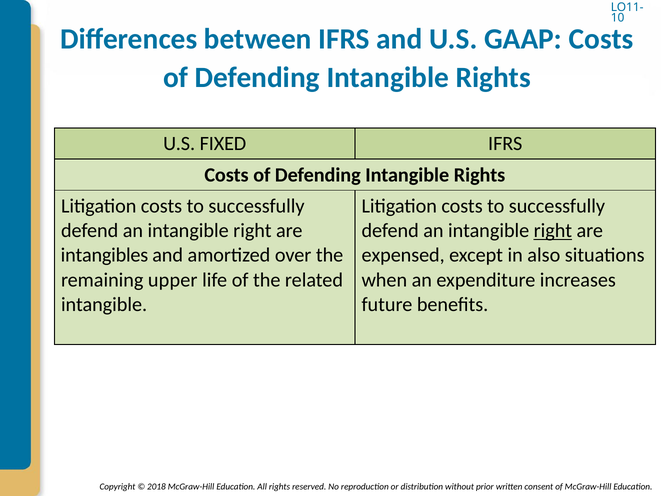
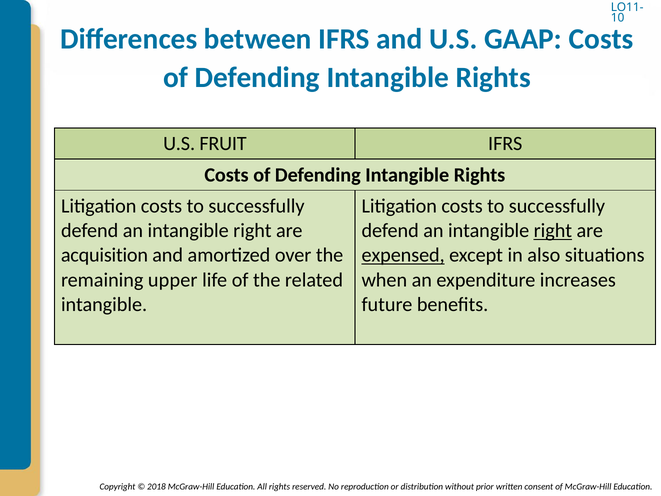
FIXED: FIXED -> FRUIT (223, 144)
intangibles: intangibles -> acquisition (104, 255)
expensed underline: none -> present (403, 255)
